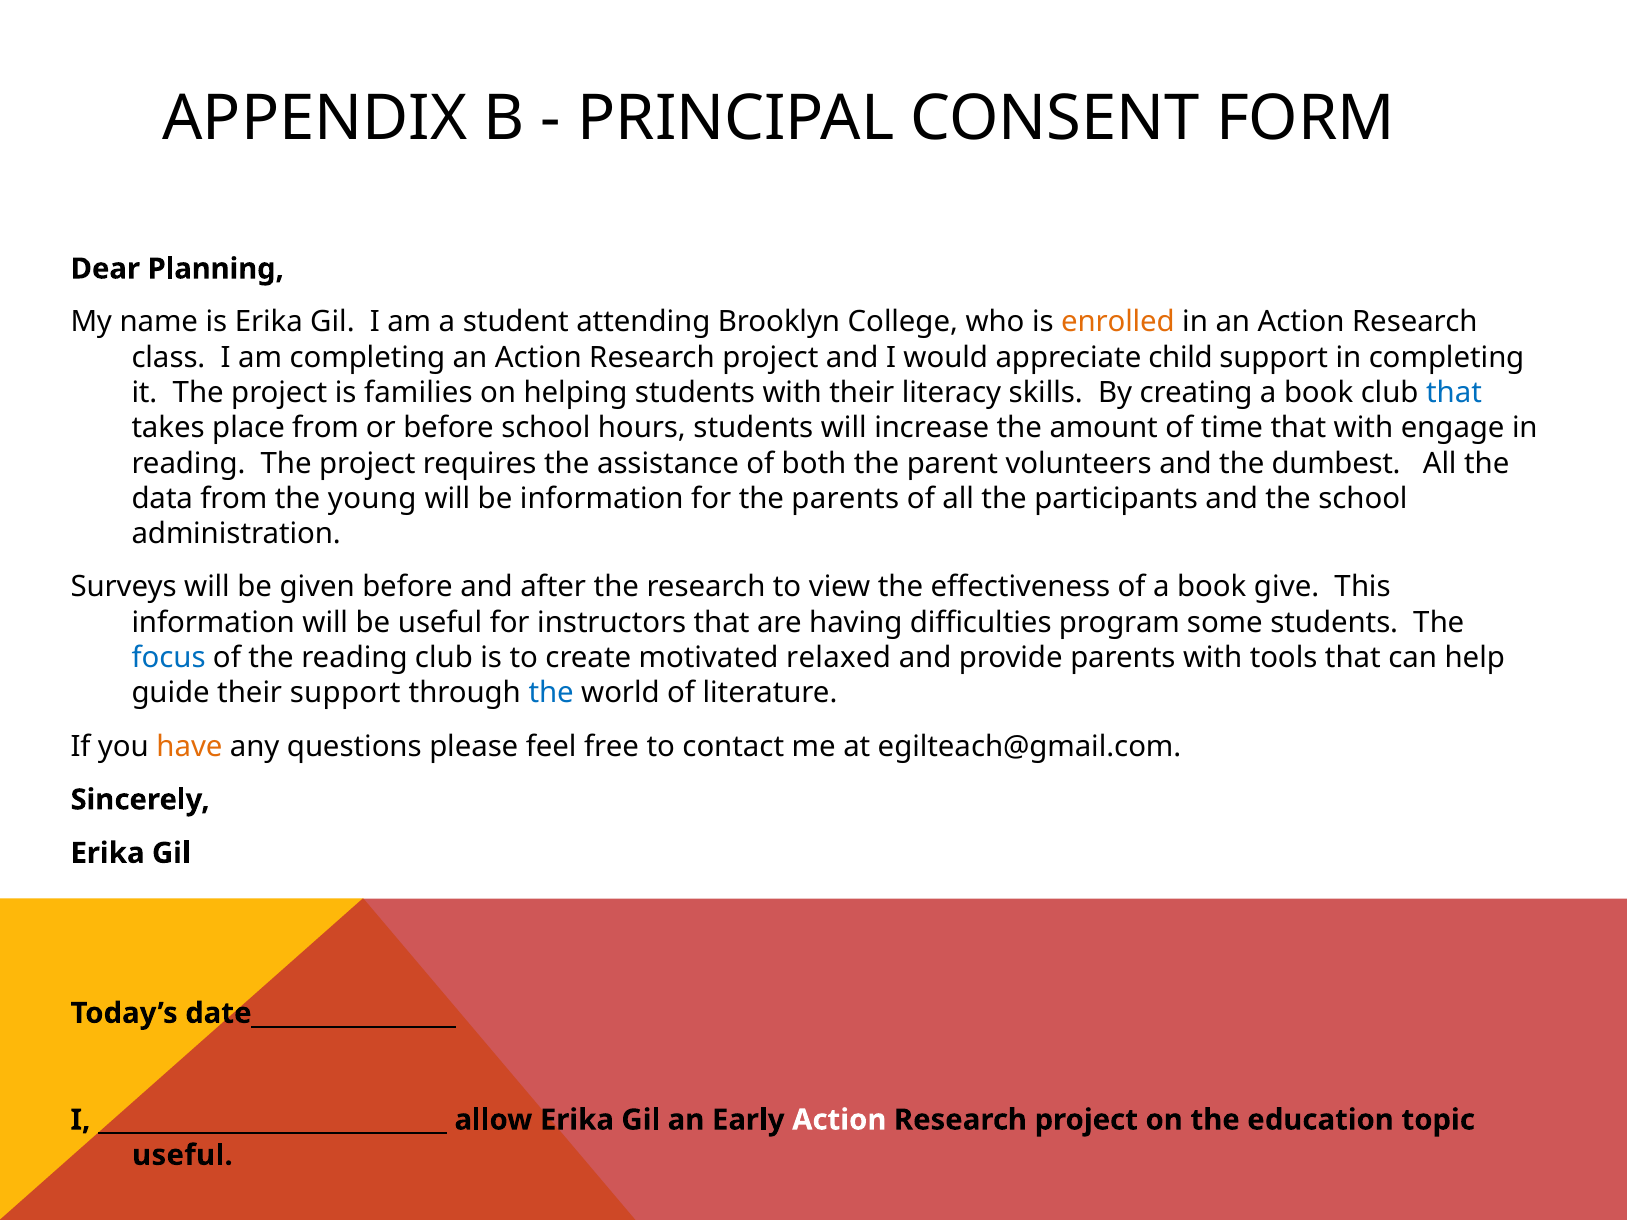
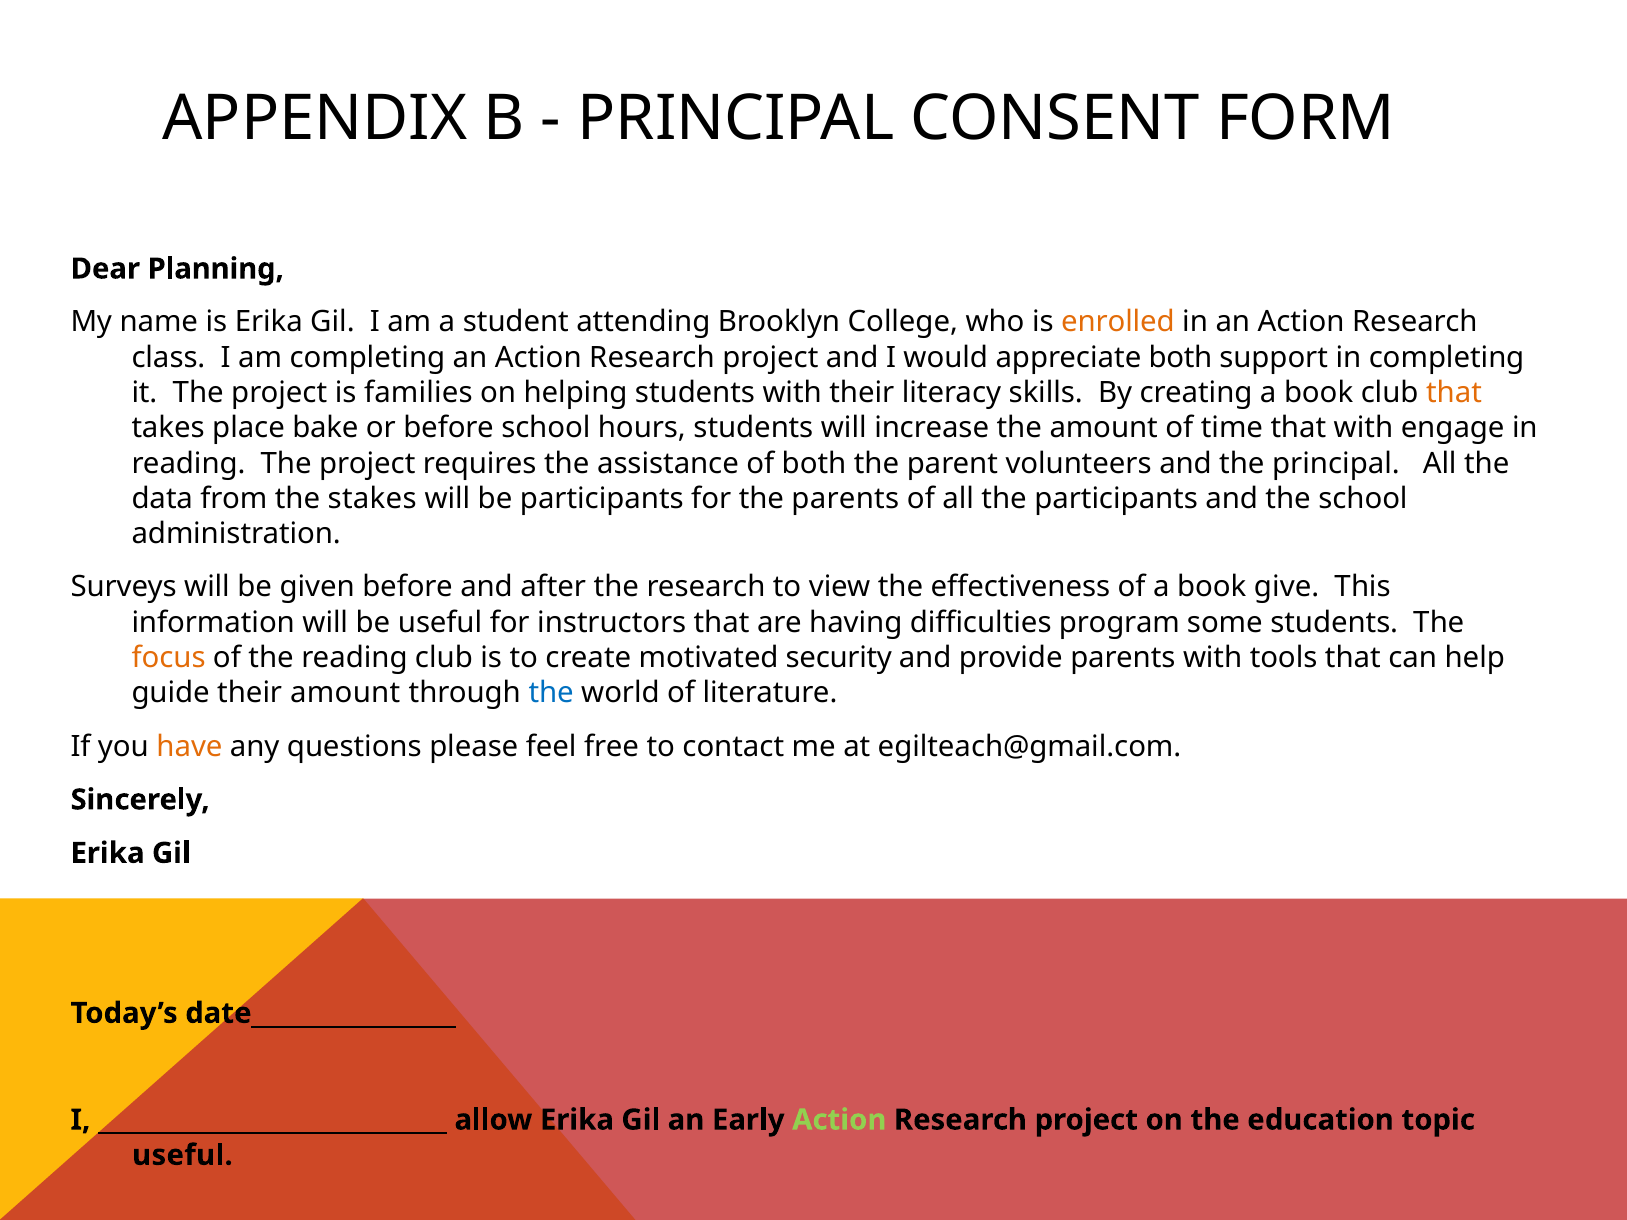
appreciate child: child -> both (1181, 358)
that colour: blue -> orange (1454, 393)
place from: from -> bake (325, 428)
the dumbest: dumbest -> principal (1336, 463)
young: young -> stakes (372, 499)
be information: information -> participants (602, 499)
focus colour: blue -> orange (169, 658)
relaxed: relaxed -> security (839, 658)
their support: support -> amount (345, 693)
Action colour: white -> light green (839, 1120)
